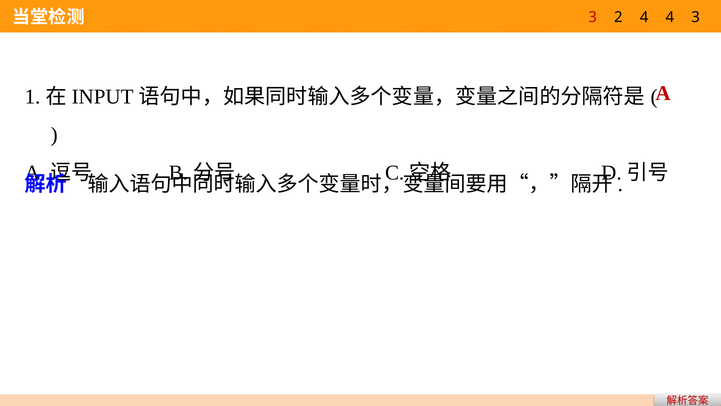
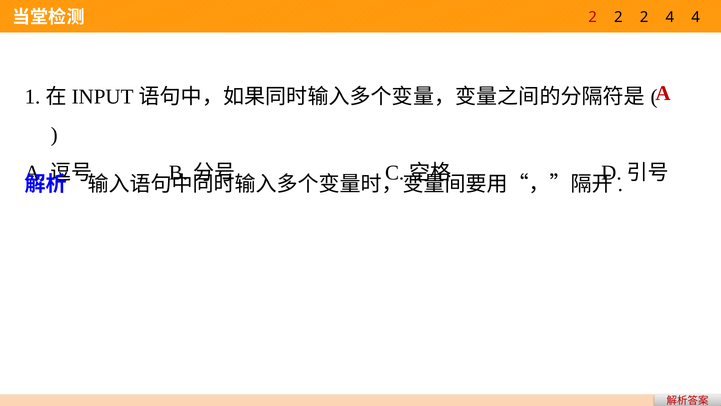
3: 3 -> 2 (593, 17)
4: 4 -> 2 (644, 17)
4 3: 3 -> 4 (696, 17)
